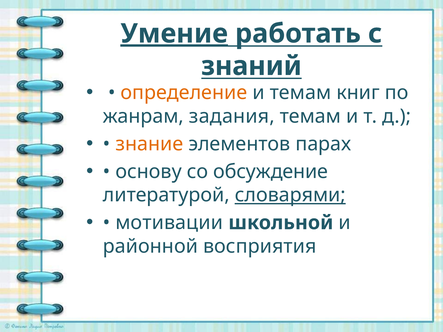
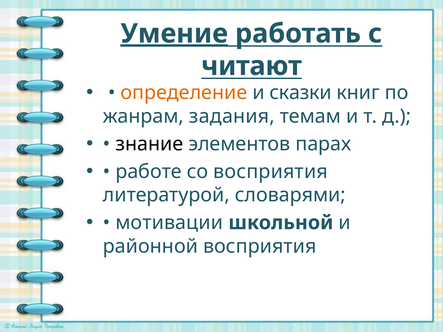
знаний: знаний -> читают (251, 66)
и темам: темам -> сказки (301, 93)
знание colour: orange -> black (149, 144)
основу: основу -> работе (149, 172)
со обсуждение: обсуждение -> восприятия (271, 172)
словарями underline: present -> none (290, 195)
